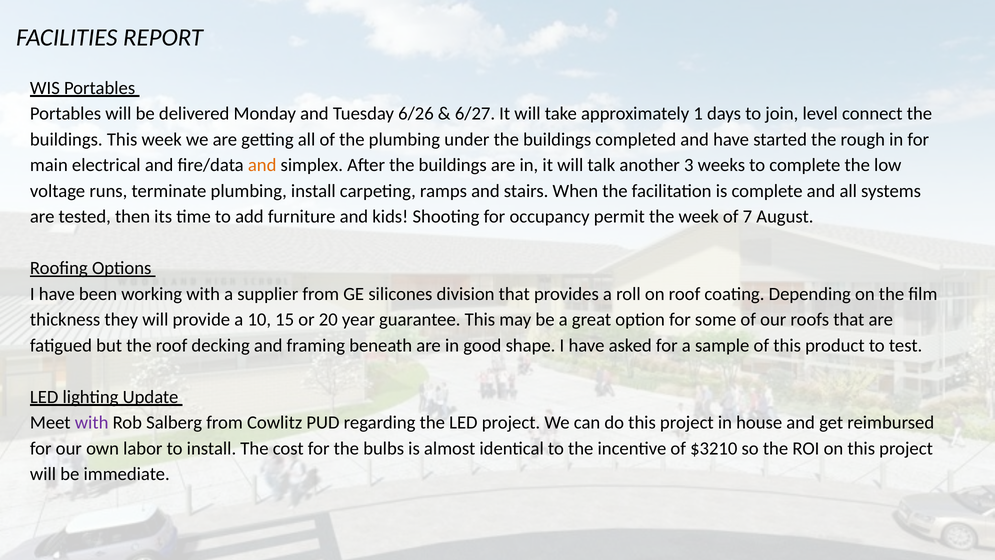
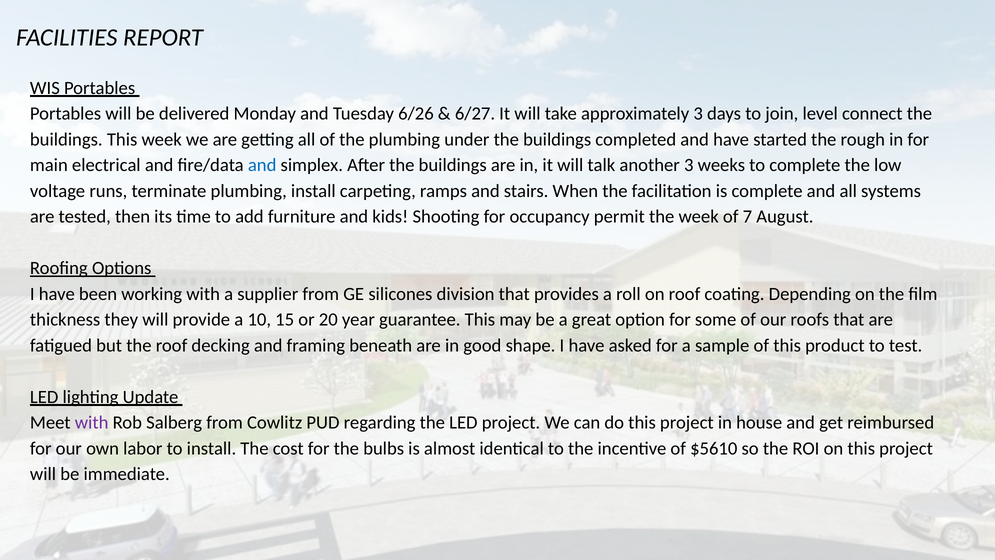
approximately 1: 1 -> 3 (698, 114)
and colour: orange -> blue (262, 165)
$3210: $3210 -> $5610 (714, 448)
